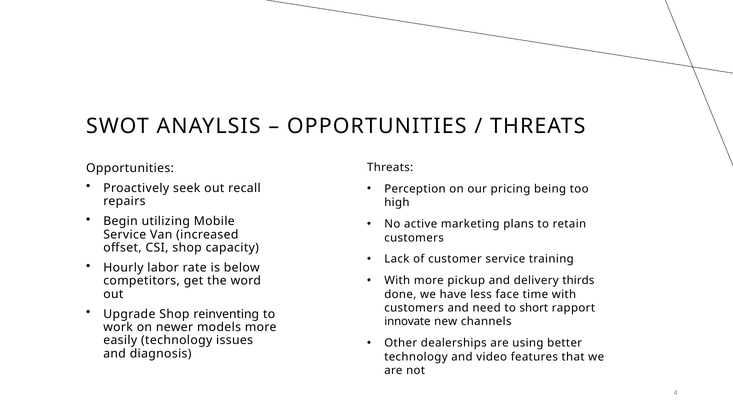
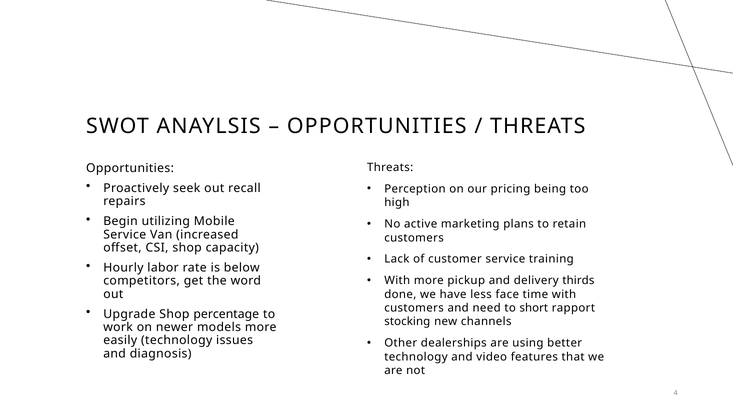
reinventing: reinventing -> percentage (226, 314)
innovate: innovate -> stocking (407, 322)
